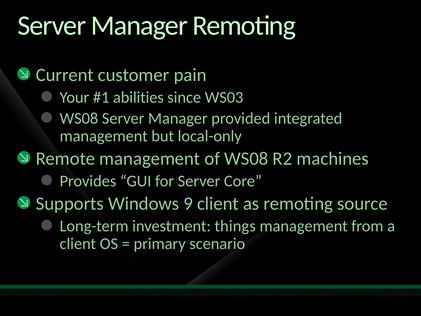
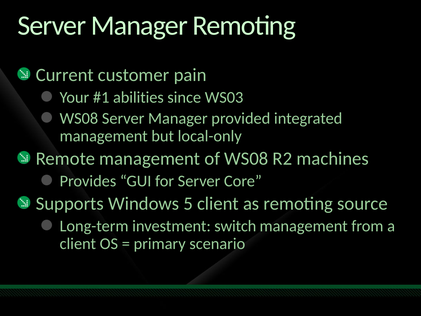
9: 9 -> 5 (188, 204)
things: things -> switch (235, 226)
